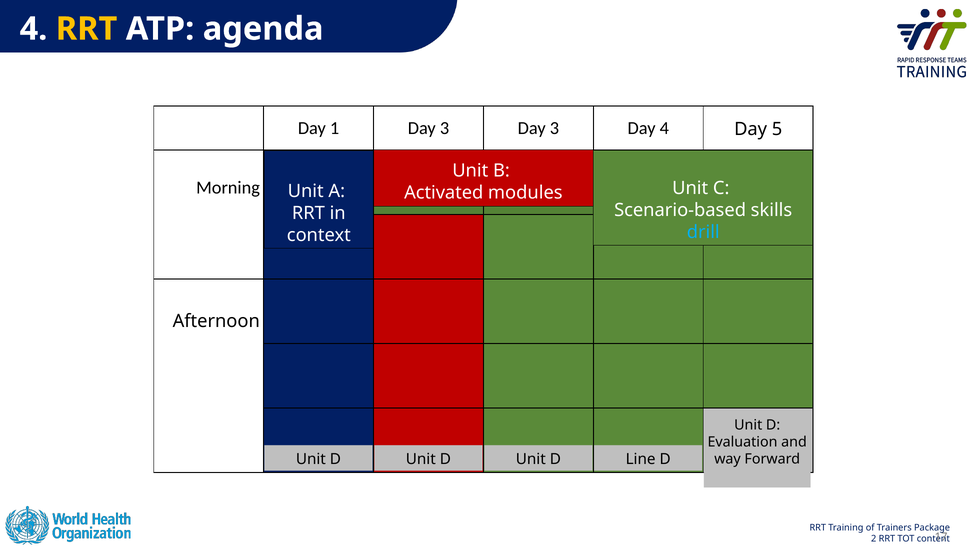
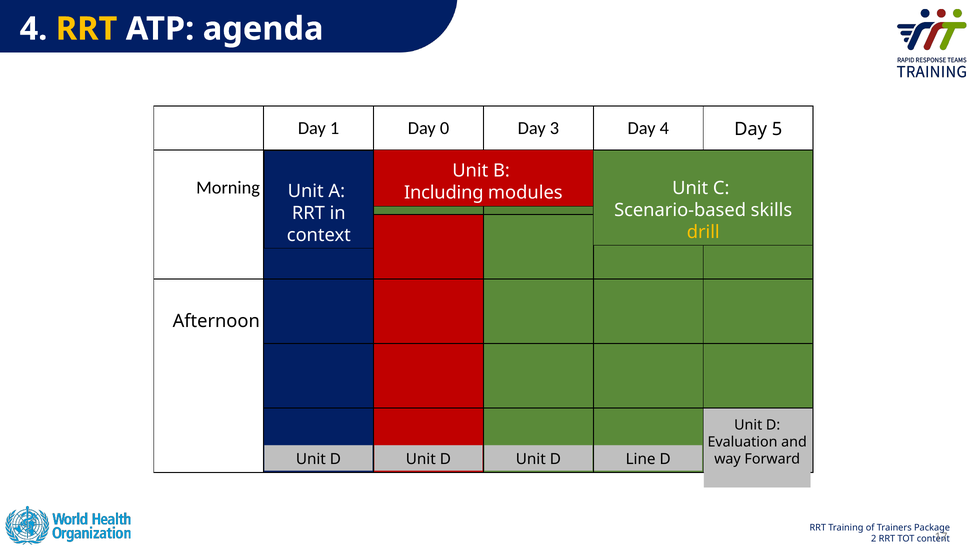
1 Day 3: 3 -> 0 (445, 128)
Activated: Activated -> Including (444, 193)
drill colour: light blue -> yellow (703, 232)
